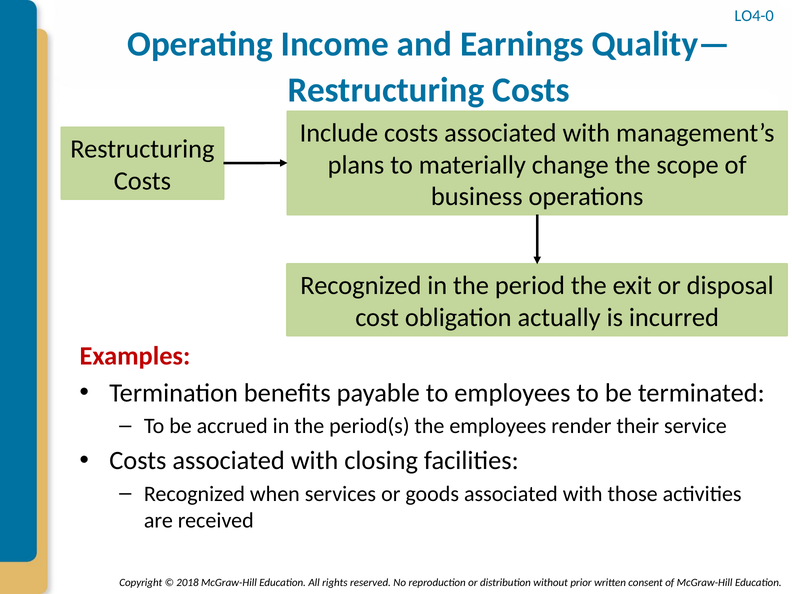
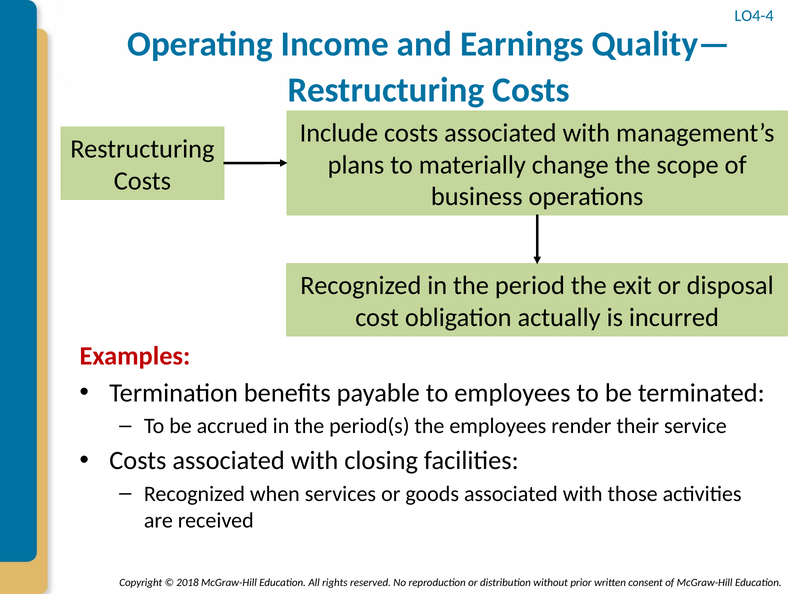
LO4-0: LO4-0 -> LO4-4 (754, 16)
